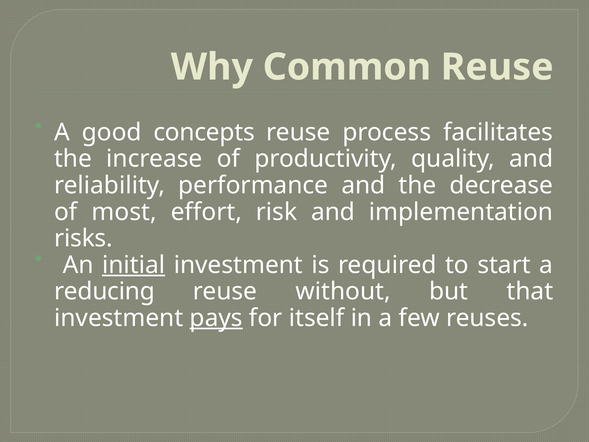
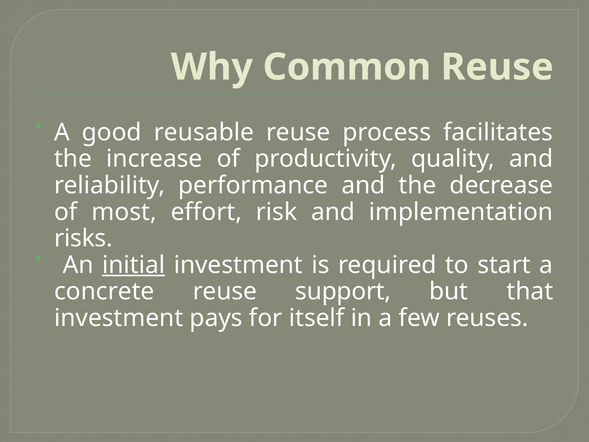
concepts: concepts -> reusable (204, 132)
reducing: reducing -> concrete (104, 291)
without: without -> support (343, 291)
pays underline: present -> none (216, 318)
